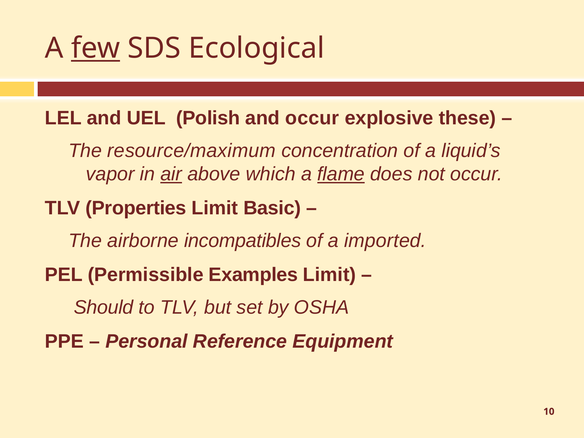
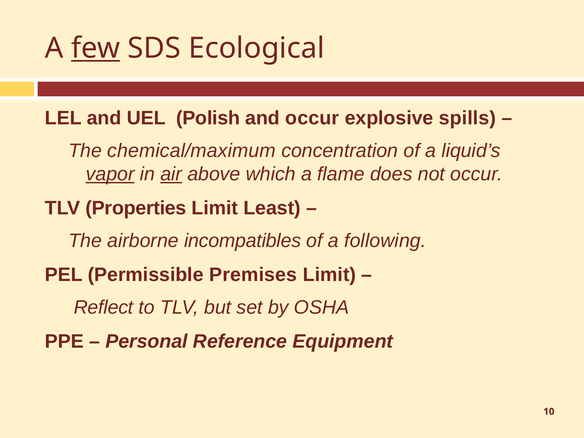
these: these -> spills (467, 118)
resource/maximum: resource/maximum -> chemical/maximum (192, 151)
vapor underline: none -> present (110, 174)
flame underline: present -> none (341, 174)
Basic: Basic -> Least (272, 208)
imported: imported -> following (385, 241)
Examples: Examples -> Premises (253, 275)
Should: Should -> Reflect (104, 307)
